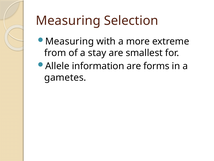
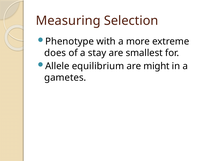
Measuring: Measuring -> Phenotype (70, 41)
from: from -> does (55, 53)
information: information -> equilibrium (98, 66)
forms: forms -> might (156, 66)
